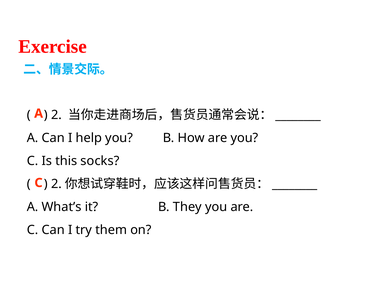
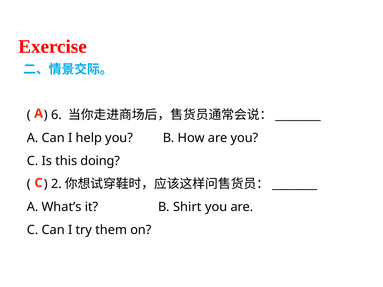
2: 2 -> 6 (56, 115)
socks: socks -> doing (100, 161)
They: They -> Shirt (187, 207)
